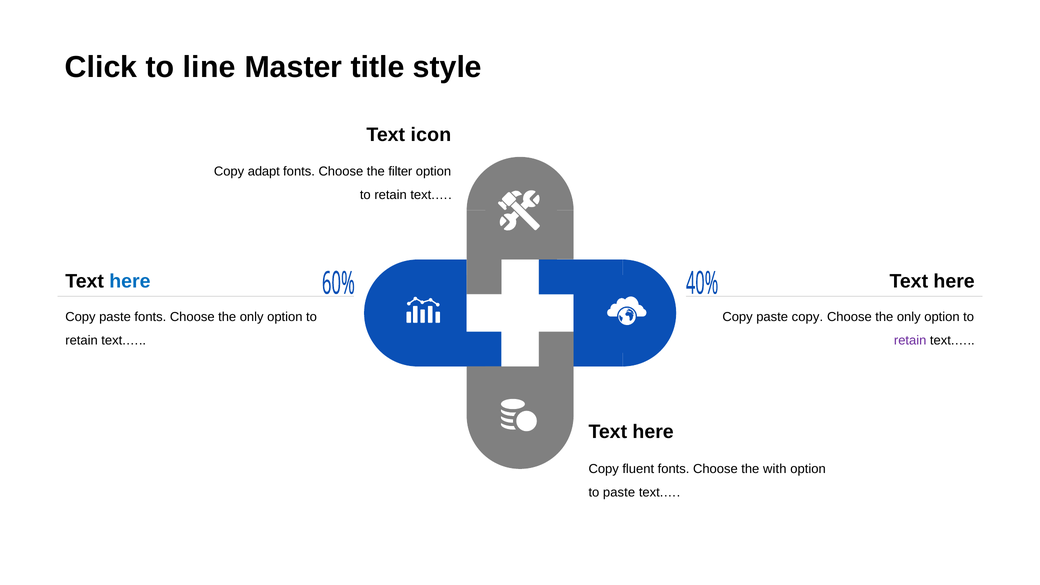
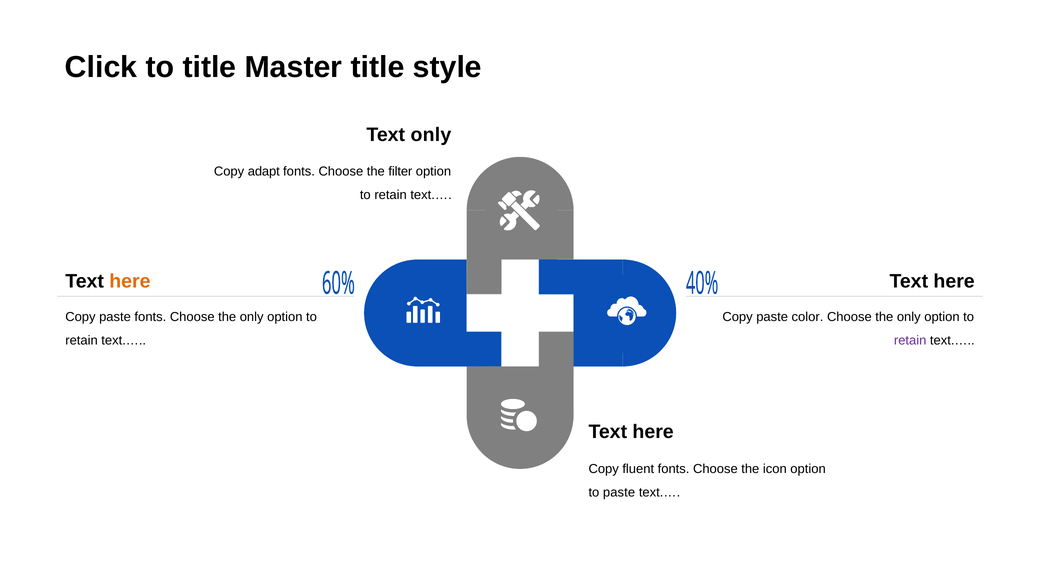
to line: line -> title (209, 67)
Text icon: icon -> only (431, 135)
here colour: blue -> orange (130, 281)
paste copy: copy -> color (807, 317)
with: with -> icon (775, 469)
